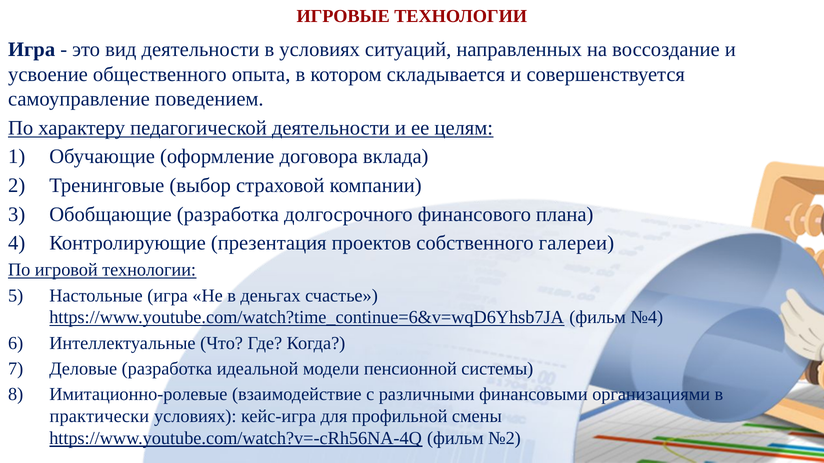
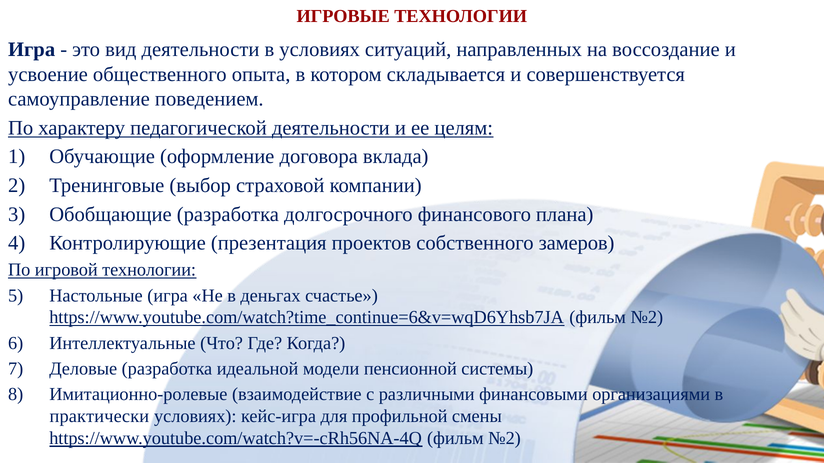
галереи: галереи -> замеров (577, 243)
https://www.youtube.com/watch?time_continue=6&v=wqD6Yhsb7JA фильм №4: №4 -> №2 (647, 318)
